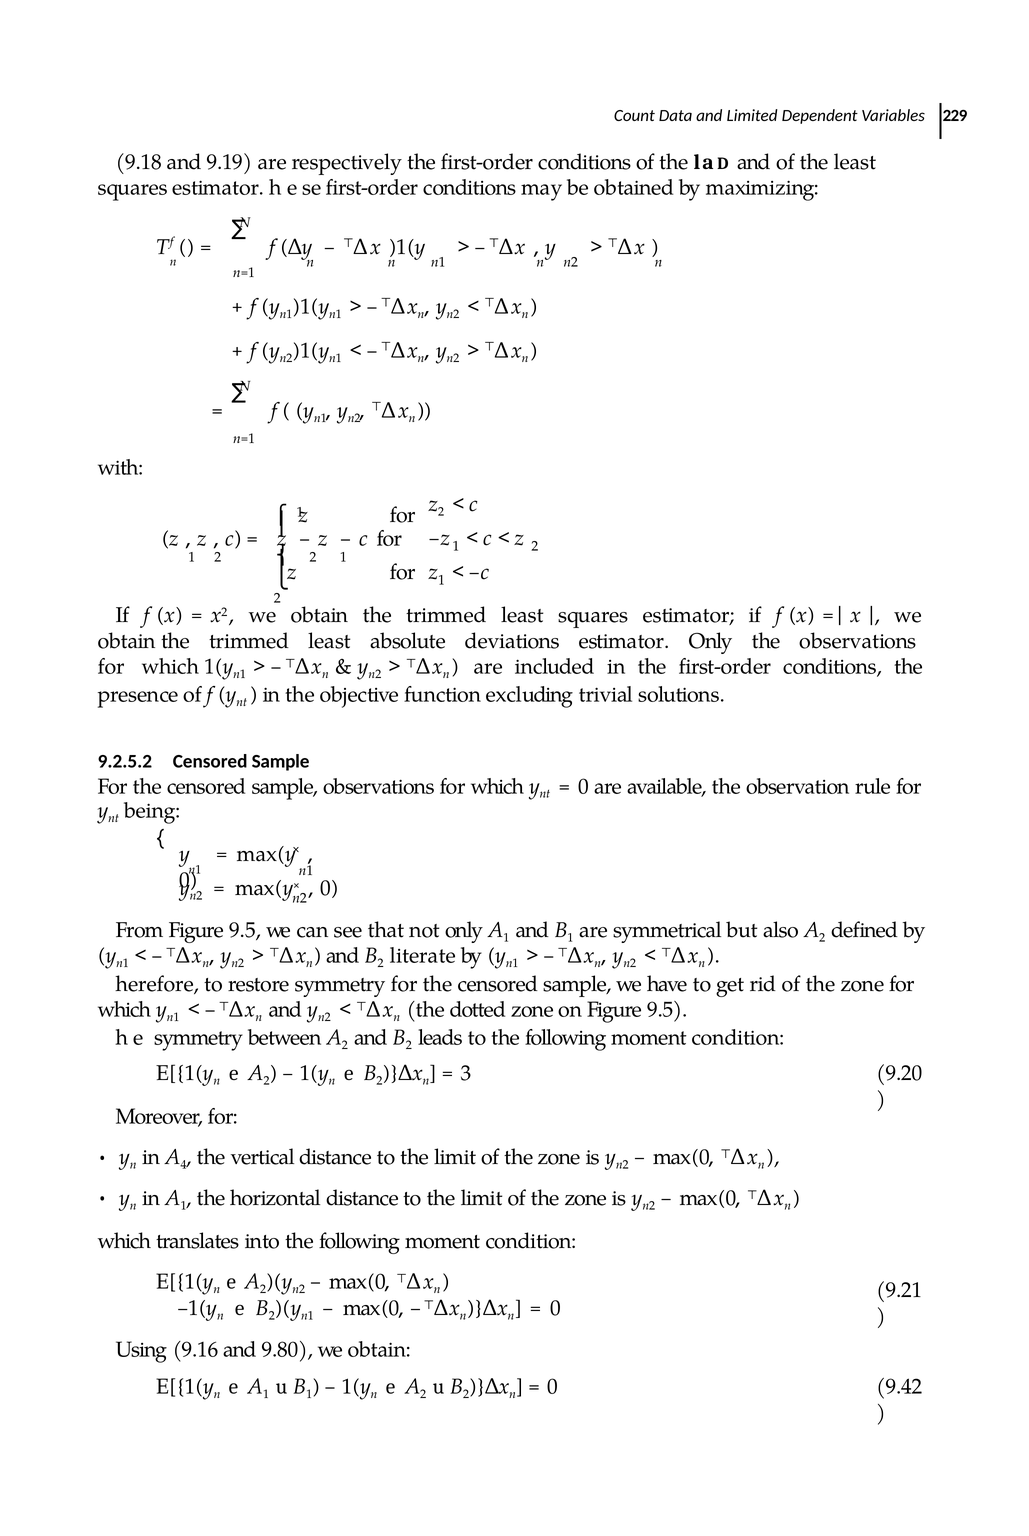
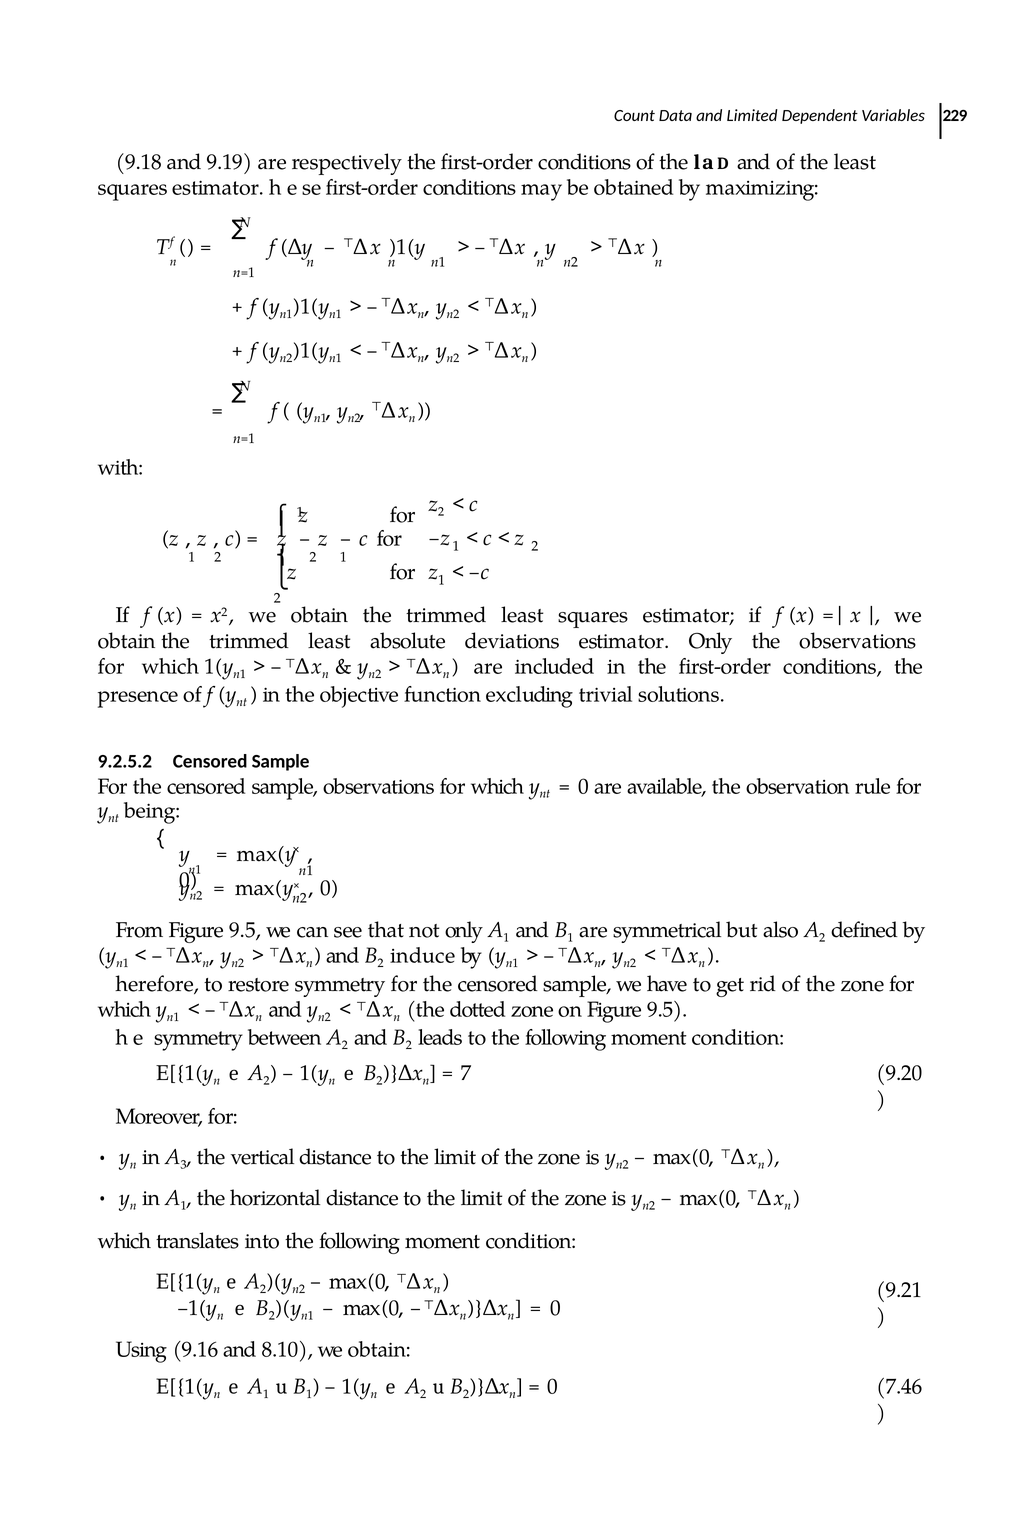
literate: literate -> induce (423, 957)
3: 3 -> 7 (466, 1074)
4: 4 -> 3 (184, 1166)
9.80: 9.80 -> 8.10 (287, 1351)
9.42: 9.42 -> 7.46 (899, 1388)
